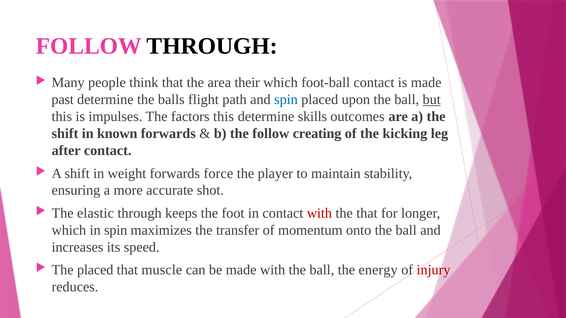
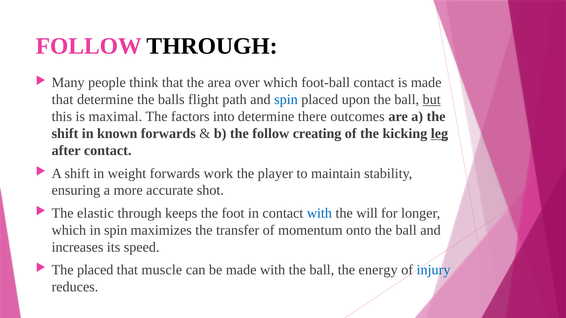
their: their -> over (247, 83)
past: past -> that (63, 100)
impulses: impulses -> maximal (115, 117)
factors this: this -> into (224, 117)
skills: skills -> there (312, 117)
leg underline: none -> present (439, 134)
force: force -> work (218, 174)
with colour: red -> blue (319, 213)
the that: that -> will (367, 213)
injury colour: red -> blue (434, 270)
